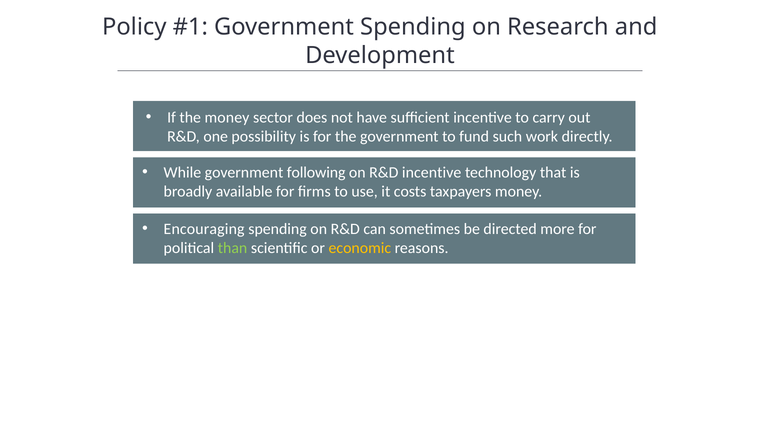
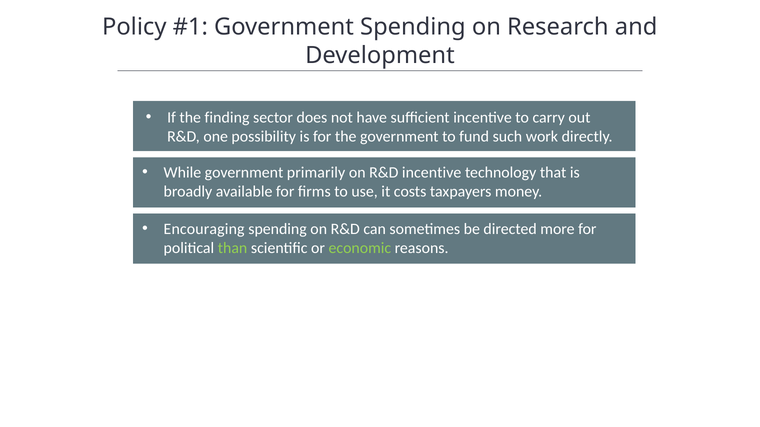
the money: money -> finding (227, 117)
following: following -> primarily (316, 173)
economic colour: yellow -> light green (360, 248)
